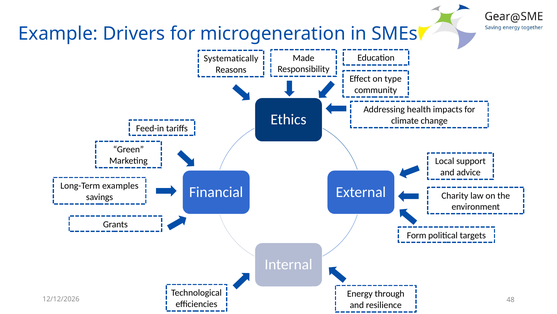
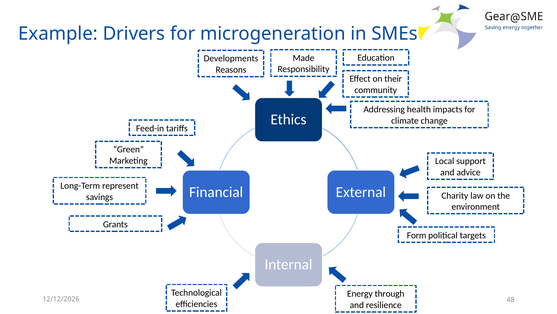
Systematically: Systematically -> Developments (231, 58)
type: type -> their (393, 79)
examples: examples -> represent (120, 185)
